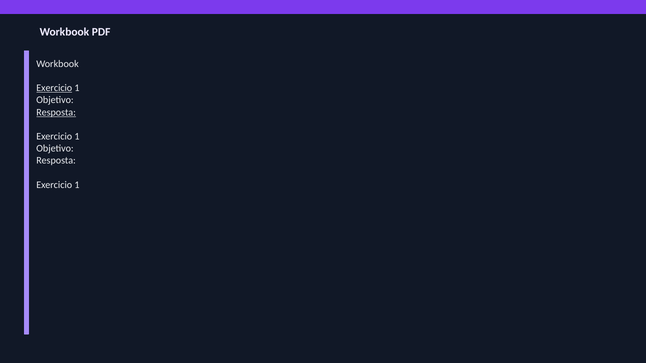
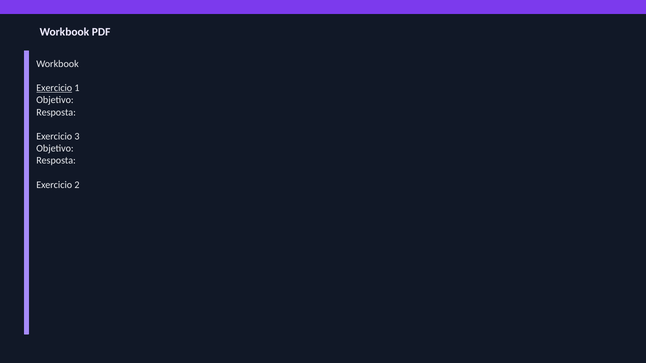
Resposta underline: present -> none (56, 112)
1: 1 -> 3 (77, 137)
1: 1 -> 2 (77, 185)
